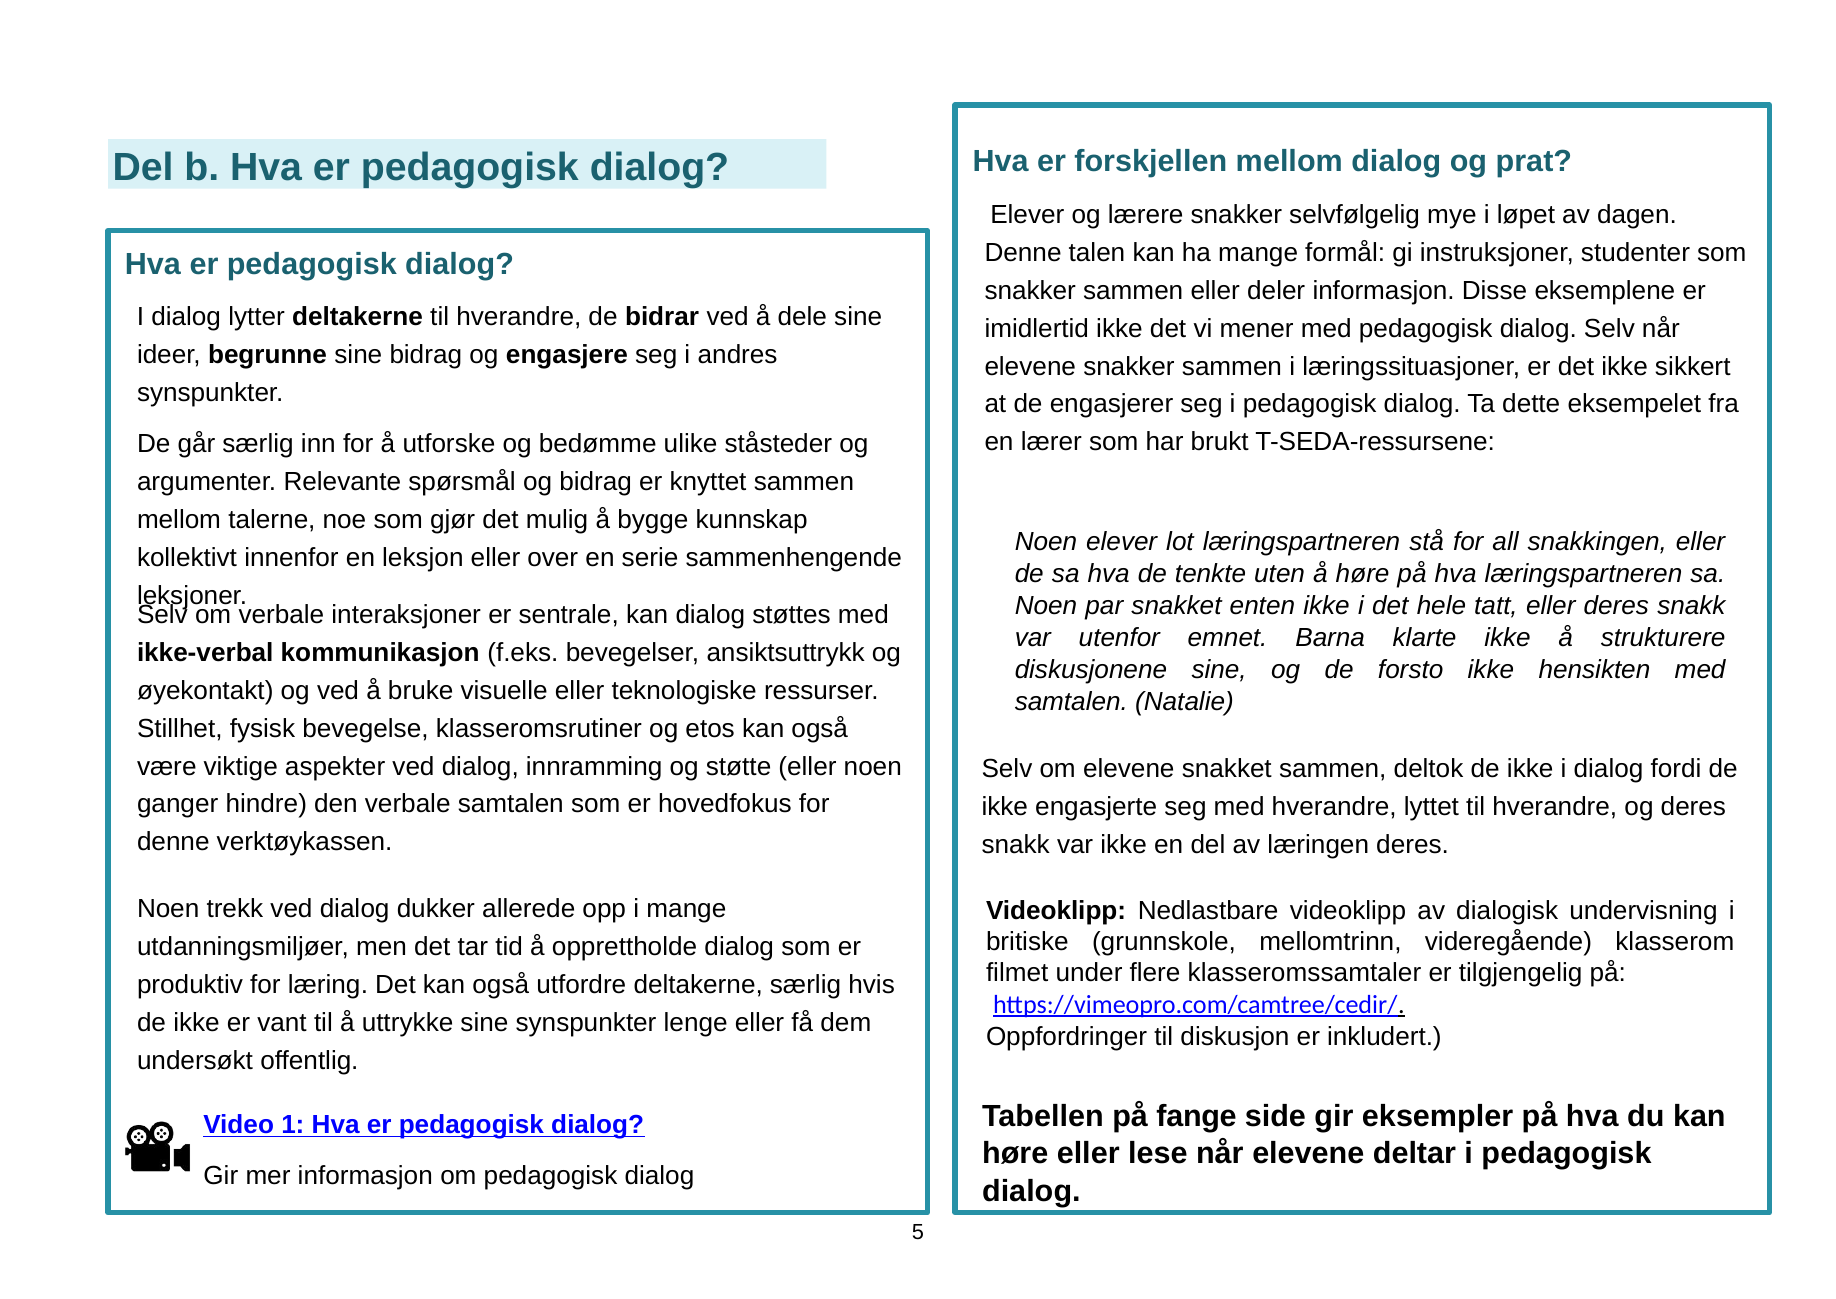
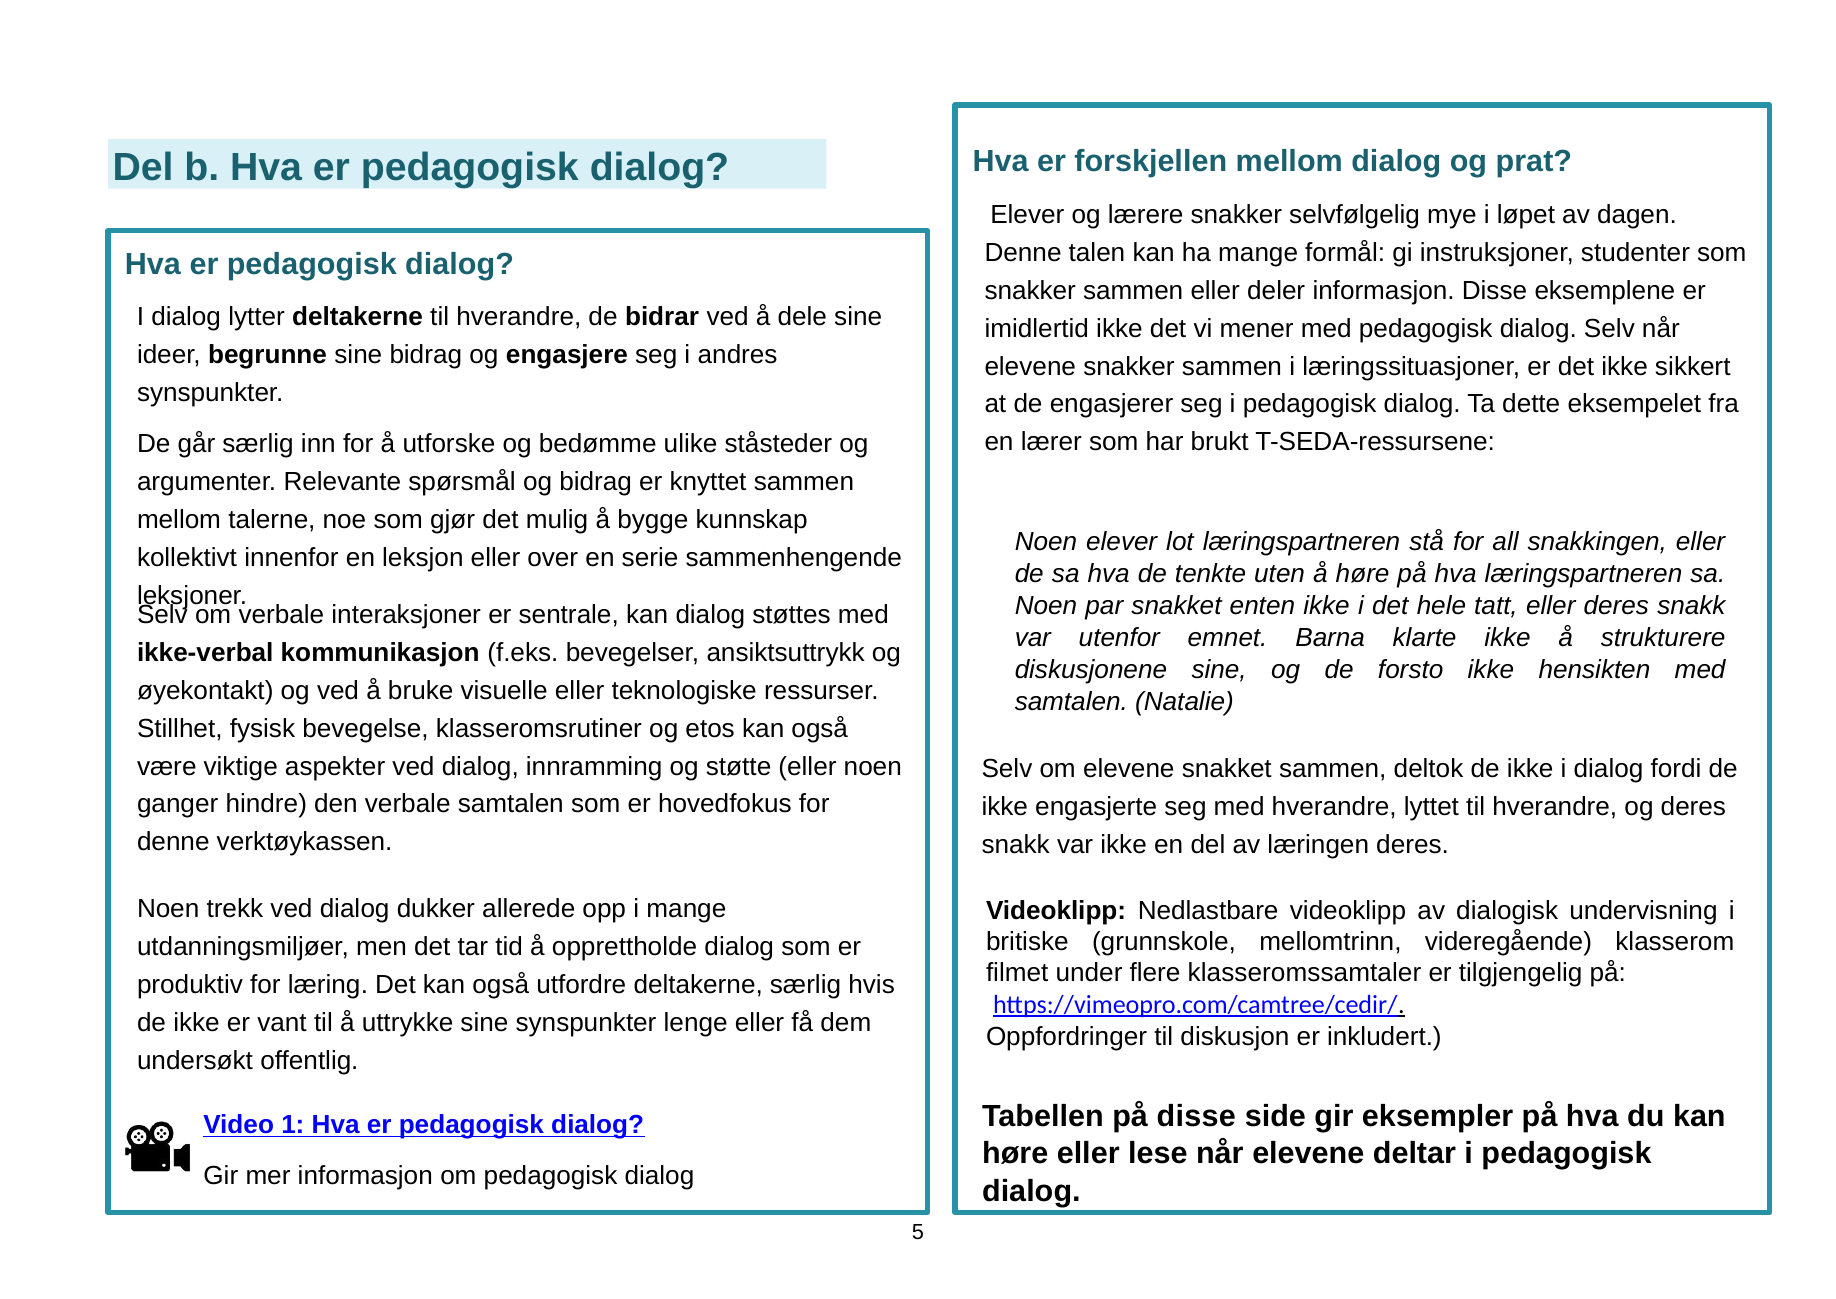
på fange: fange -> disse (1196, 1116)
